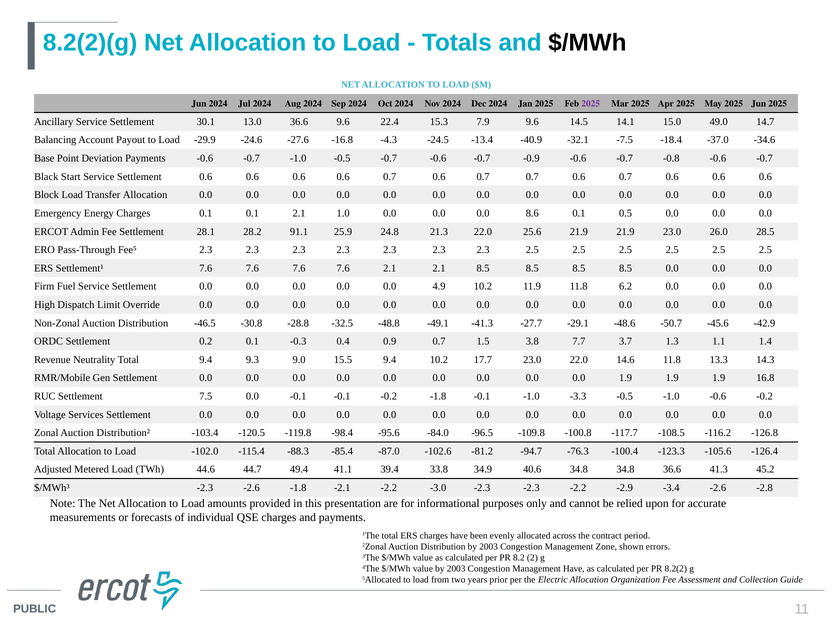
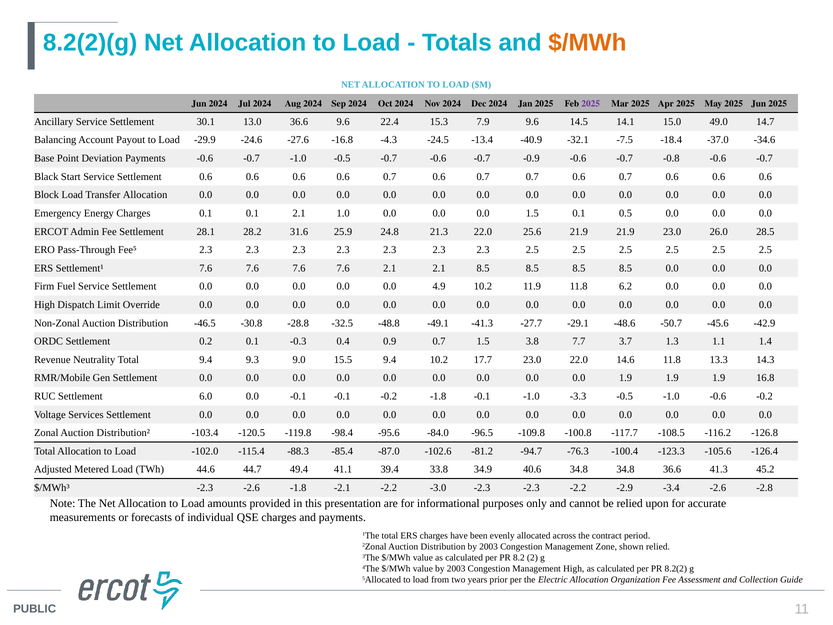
$/MWh colour: black -> orange (587, 43)
0.0 8.6: 8.6 -> 1.5 (532, 213)
91.1: 91.1 -> 31.6 (299, 231)
7.5: 7.5 -> 6.0 (206, 396)
shown errors: errors -> relied (658, 546)
Management Have: Have -> High (574, 569)
